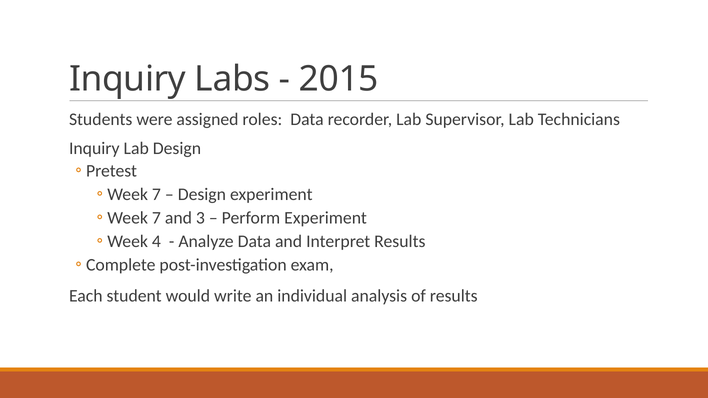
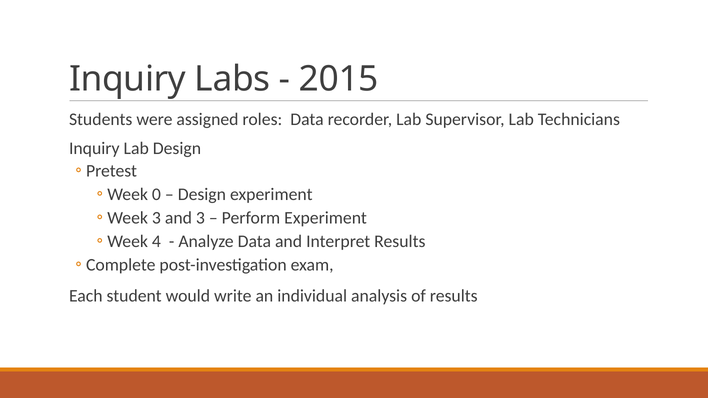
7: 7 -> 0 (156, 194)
7: 7 -> 3 (156, 218)
